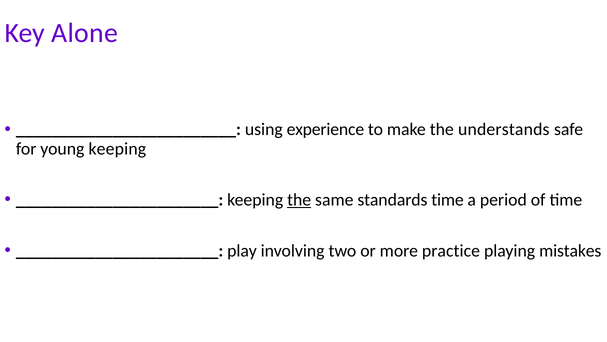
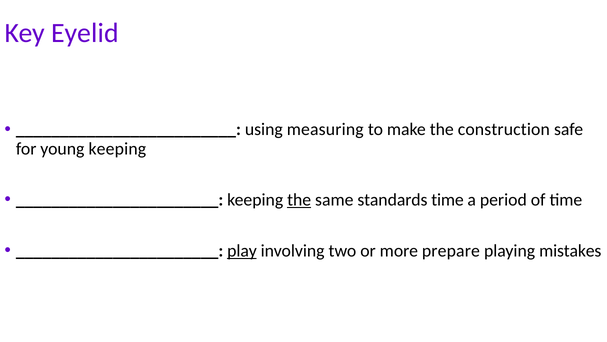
Alone: Alone -> Eyelid (85, 33)
experience: experience -> measuring (325, 129)
understands: understands -> construction (504, 129)
play underline: none -> present (242, 250)
practice: practice -> prepare (451, 250)
